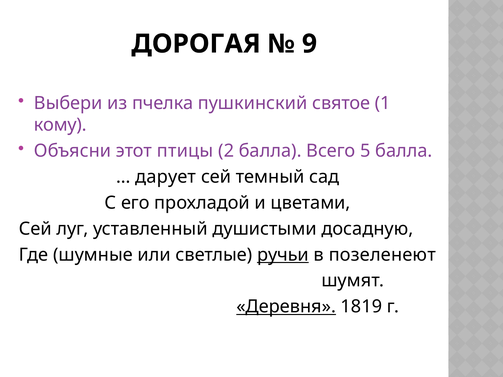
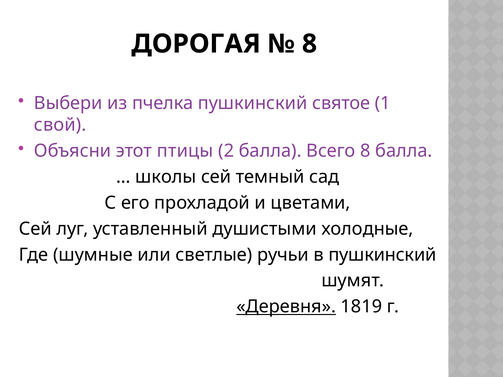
9: 9 -> 8 (309, 44)
кому: кому -> свой (60, 125)
Всего 5: 5 -> 8 (365, 151)
дарует: дарует -> школы (166, 177)
досадную: досадную -> холодные (367, 229)
ручьи underline: present -> none (283, 255)
в позеленеют: позеленеют -> пушкинский (382, 255)
